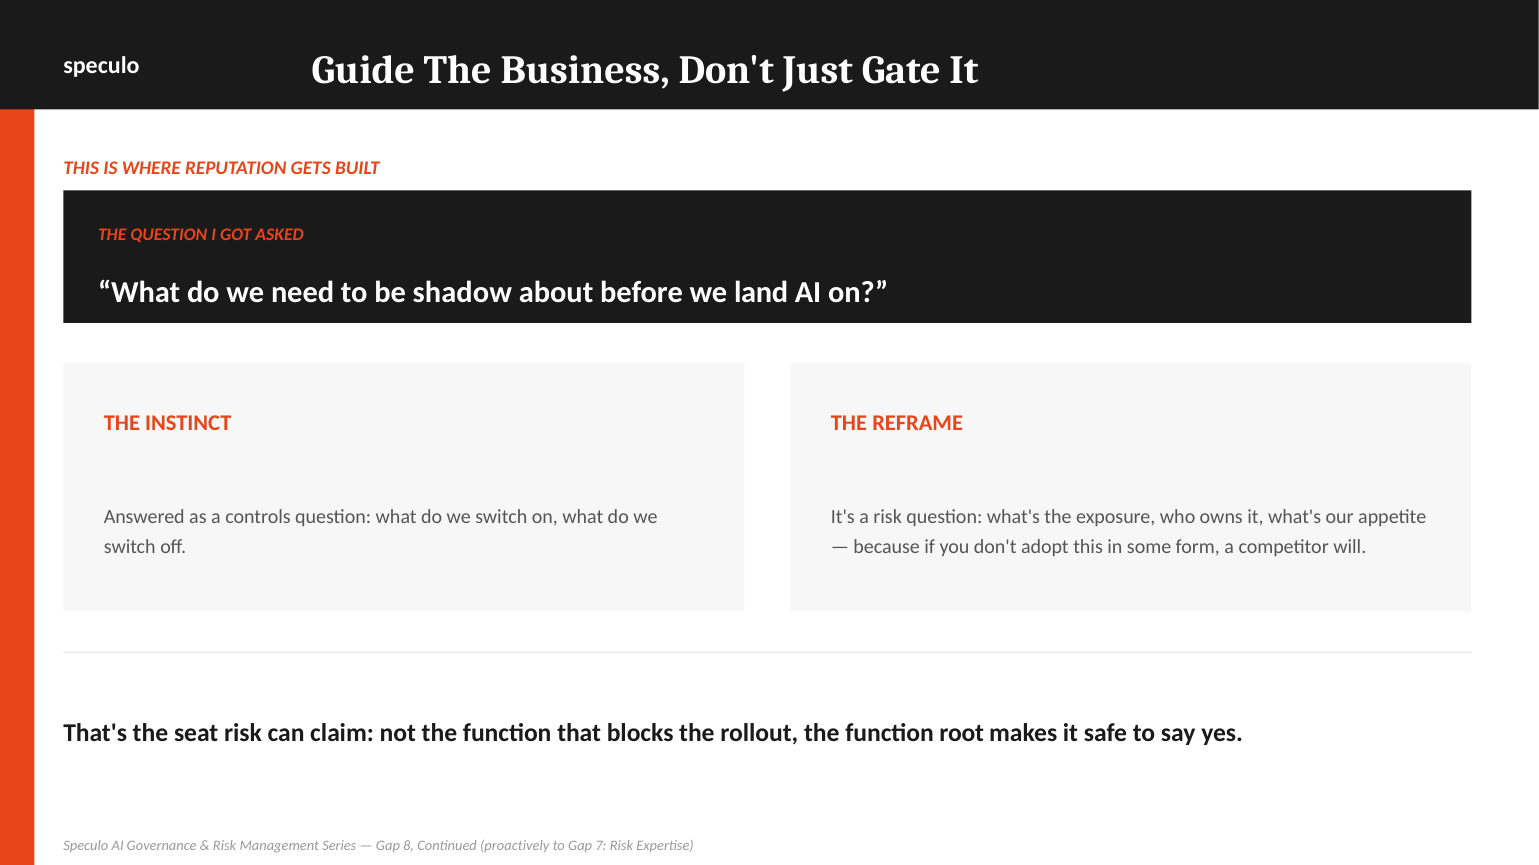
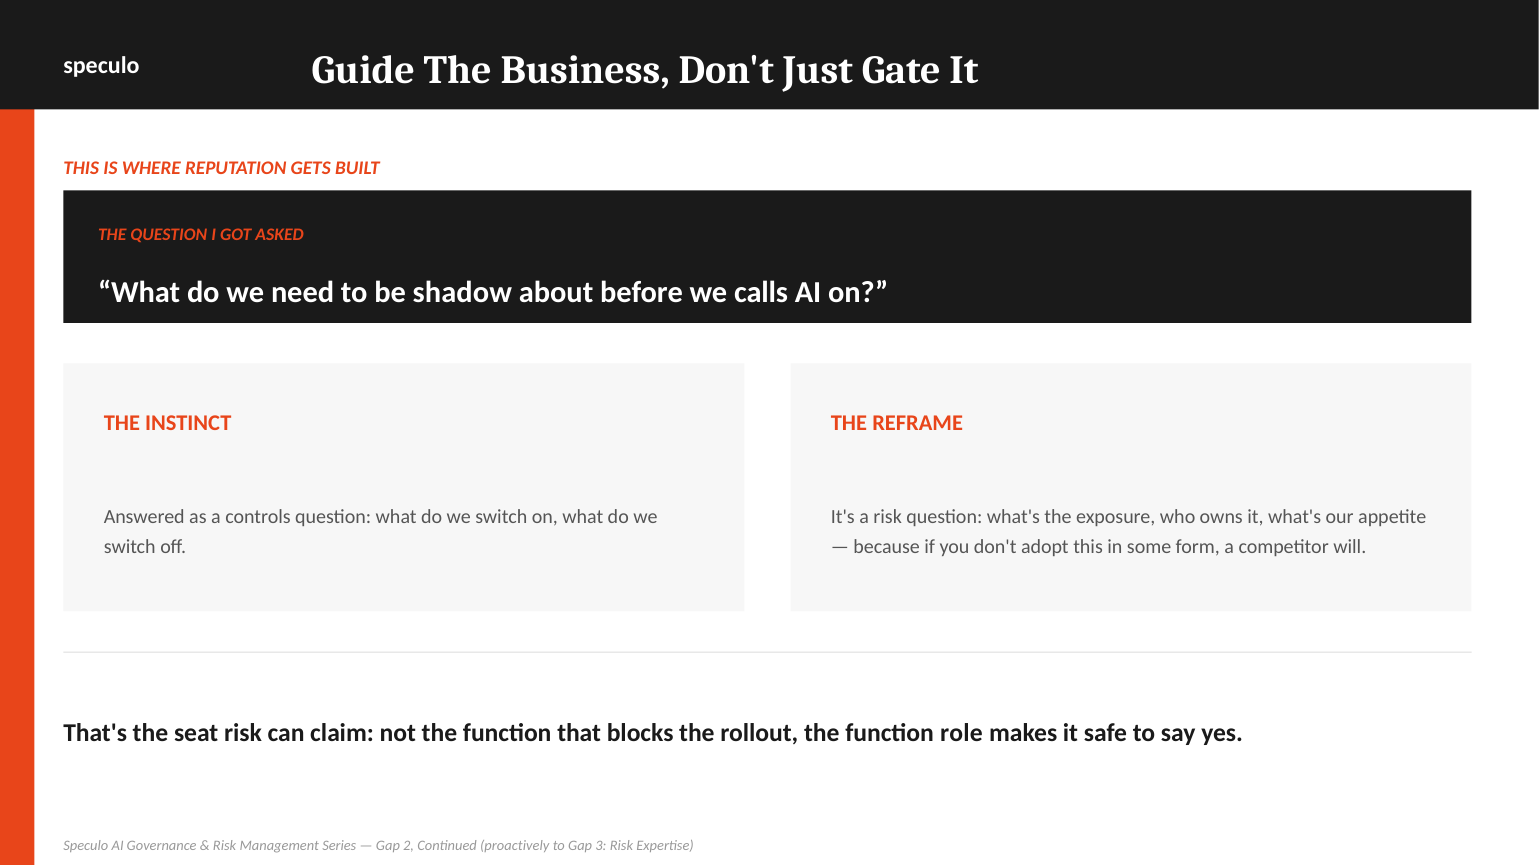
land: land -> calls (761, 292)
root: root -> role (961, 734)
8: 8 -> 2 (409, 846)
7: 7 -> 3 (601, 846)
